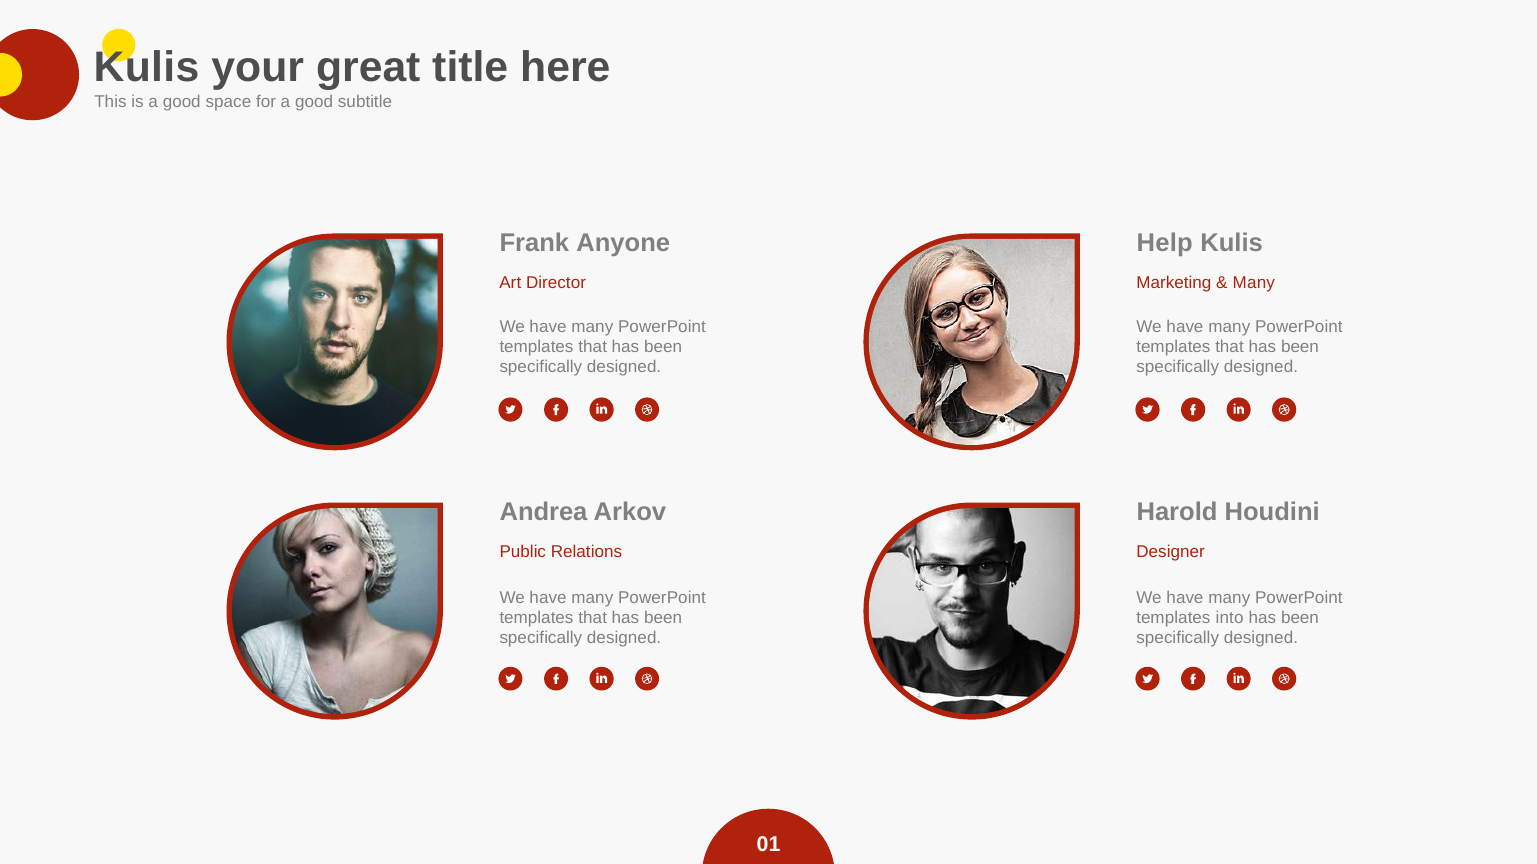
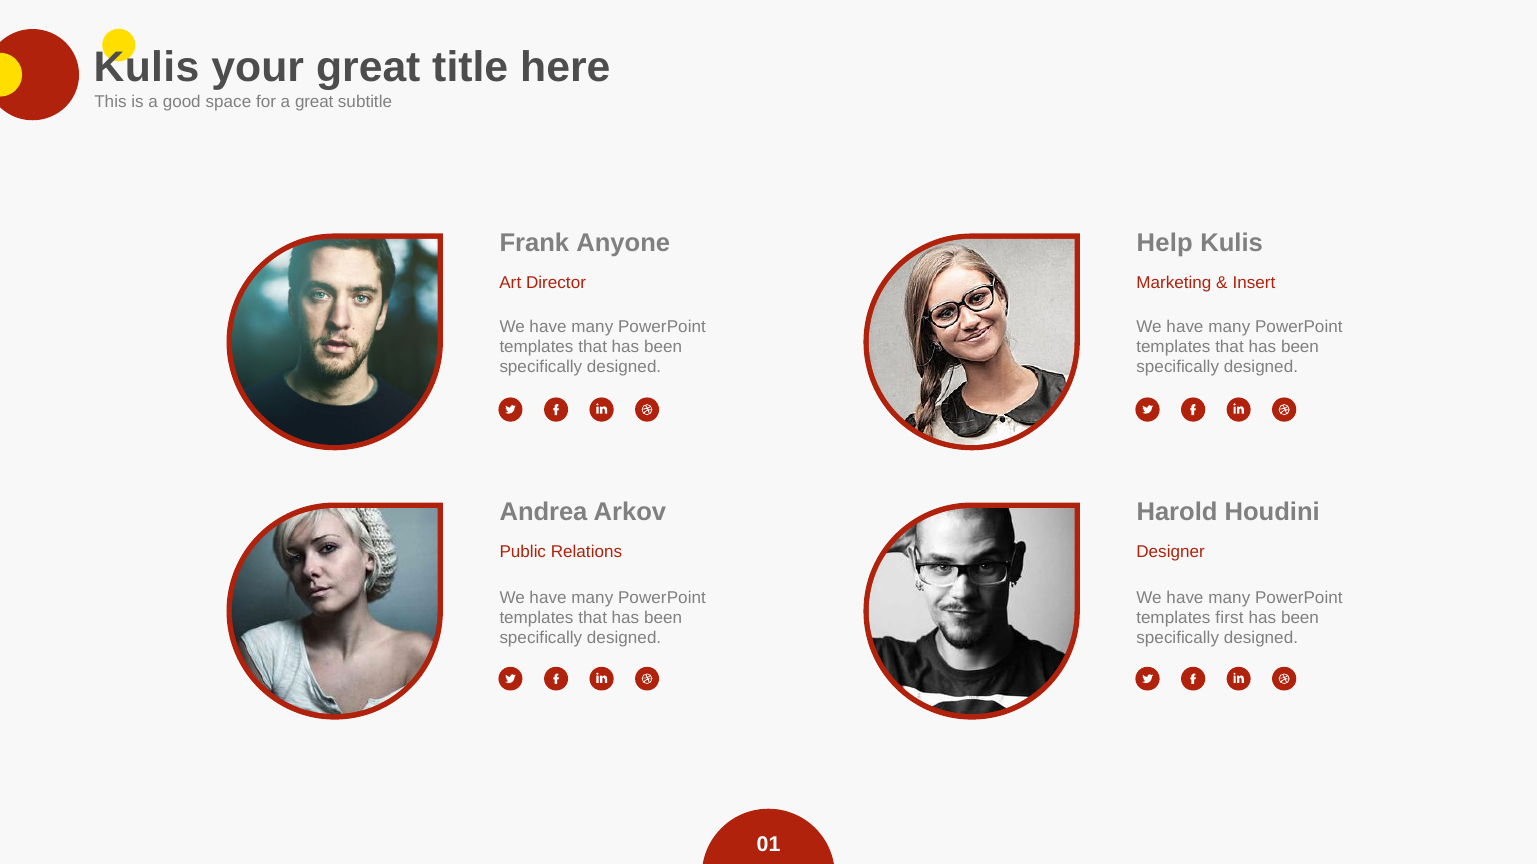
for a good: good -> great (314, 101)
Many: Many -> Insert (1254, 283)
into: into -> first (1230, 618)
